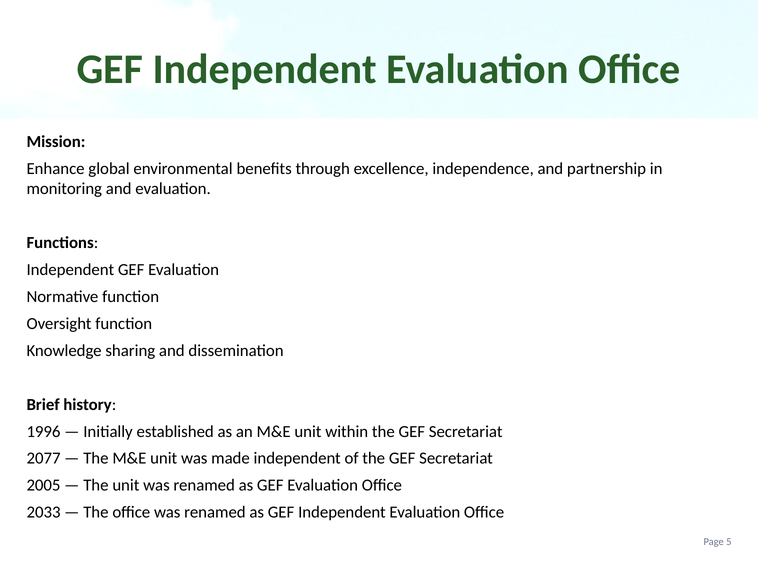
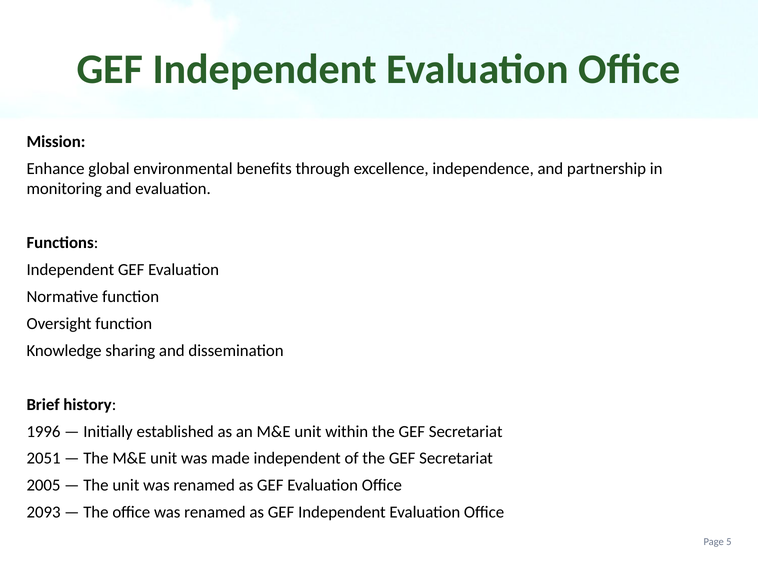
2077: 2077 -> 2051 (44, 458)
2033: 2033 -> 2093 (44, 512)
